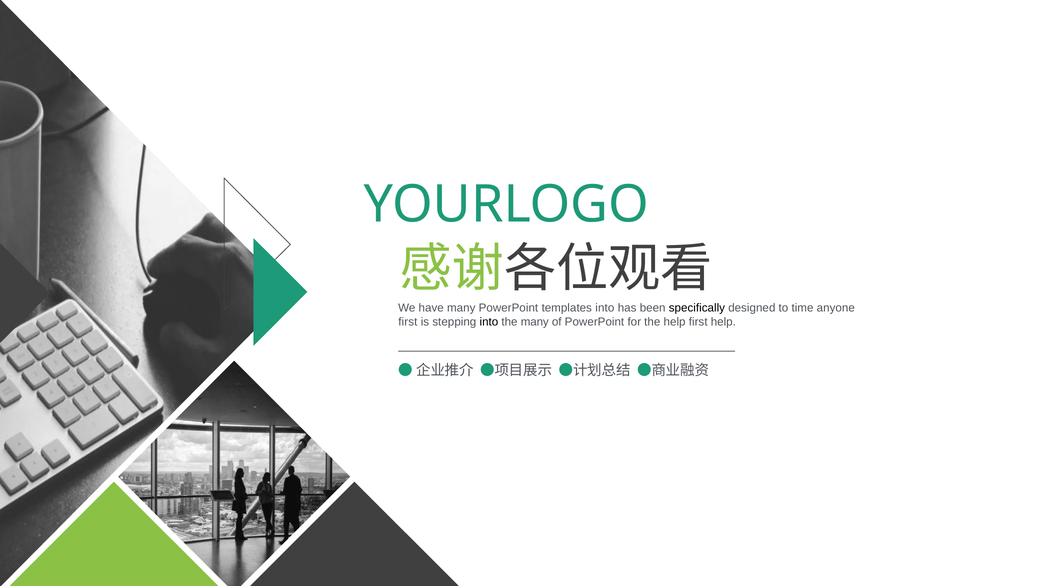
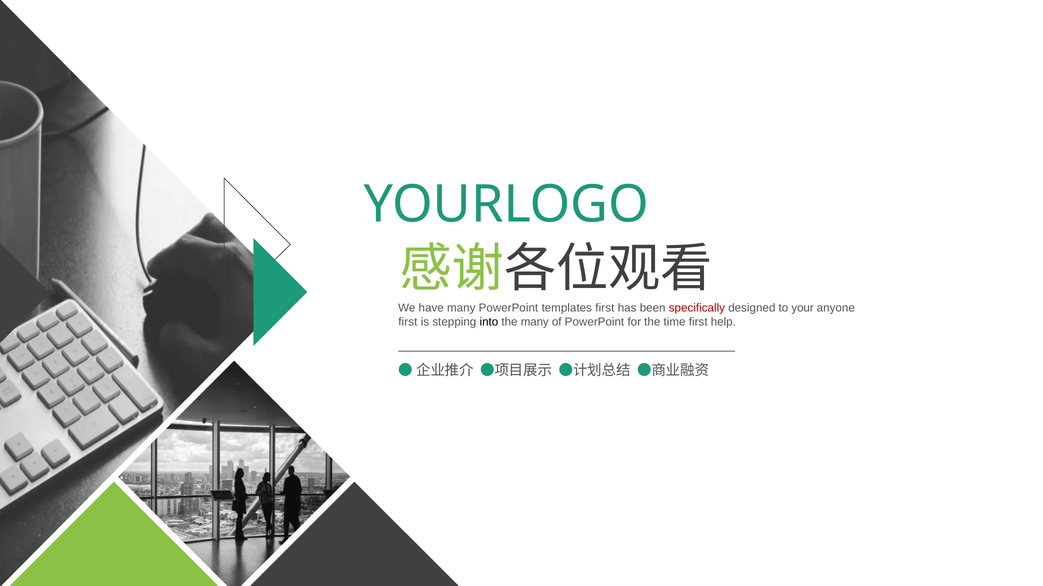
templates into: into -> first (605, 308)
specifically colour: black -> red (697, 308)
time: time -> your (803, 308)
the help: help -> time (675, 322)
